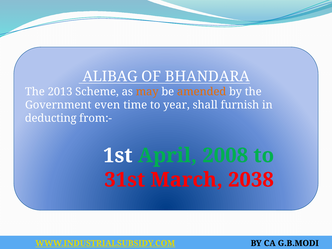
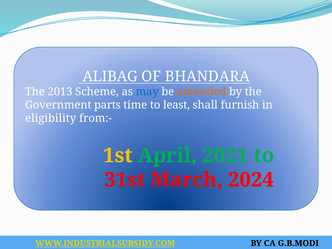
may colour: orange -> blue (147, 92)
even: even -> parts (107, 105)
year: year -> least (177, 105)
deducting: deducting -> eligibility (51, 118)
1st colour: white -> yellow (118, 156)
2008: 2008 -> 2021 (225, 156)
2038: 2038 -> 2024 (251, 180)
